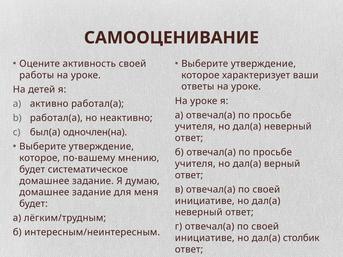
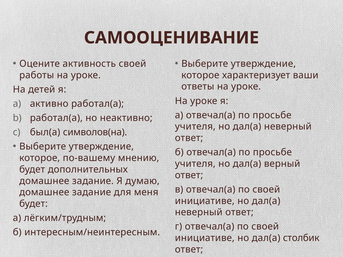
одночлен(на: одночлен(на -> символов(на (95, 132)
систематическое: систематическое -> дополнительных (88, 170)
